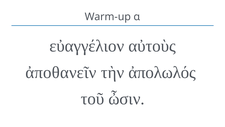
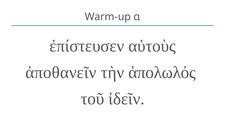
εὐαγγέλιον: εὐαγγέλιον -> ἐπίστευσεν (87, 46)
ὦσιν: ὦσιν -> ἰδεῖν (127, 99)
